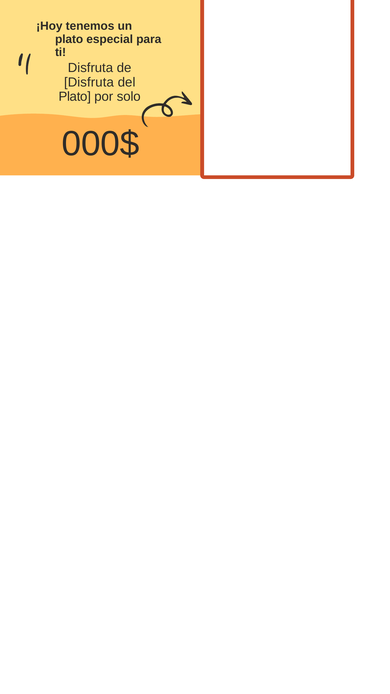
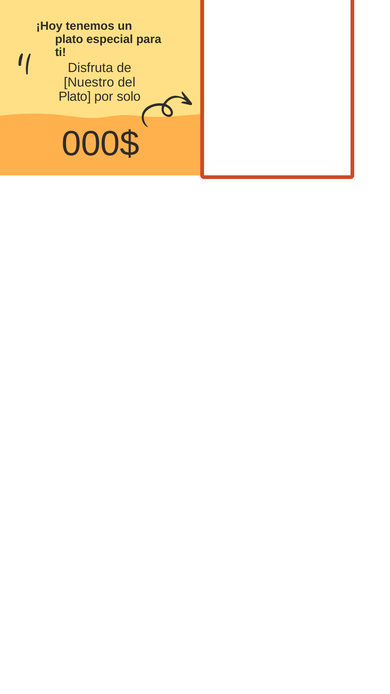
Disfruta: Disfruta -> Nuestro (89, 82)
